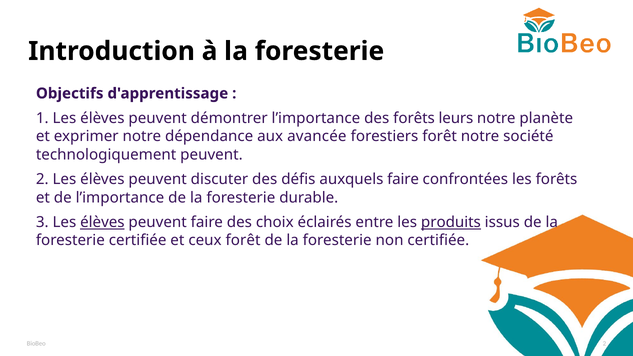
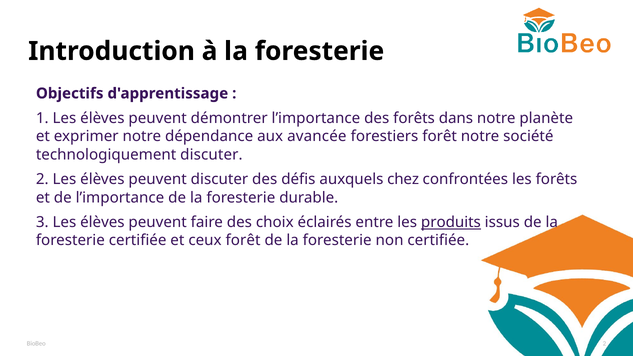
leurs: leurs -> dans (456, 118)
technologiquement peuvent: peuvent -> discuter (211, 155)
auxquels faire: faire -> chez (403, 179)
élèves underline: present -> none (102, 222)
